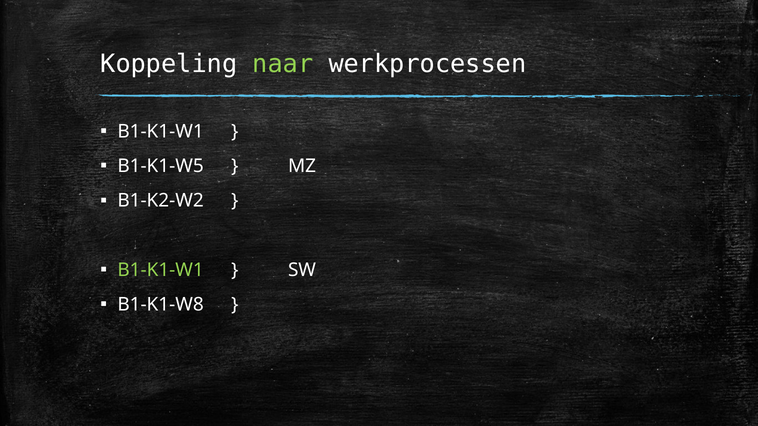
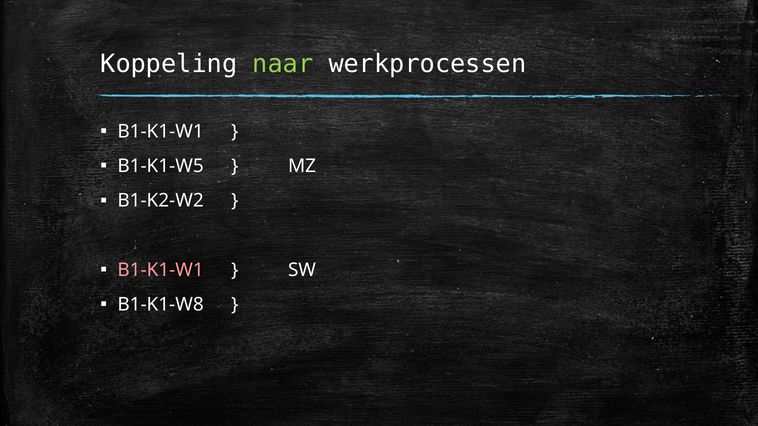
B1-K1-W1 colour: light green -> pink (161, 270)
